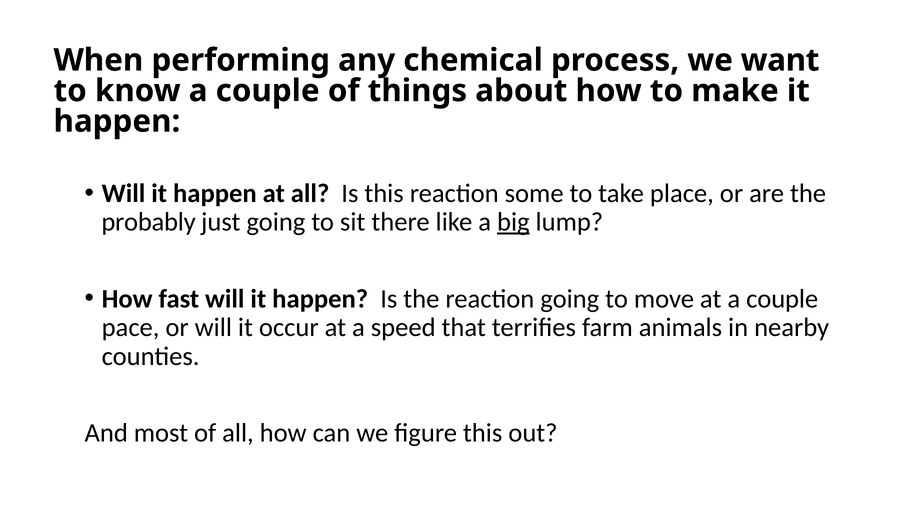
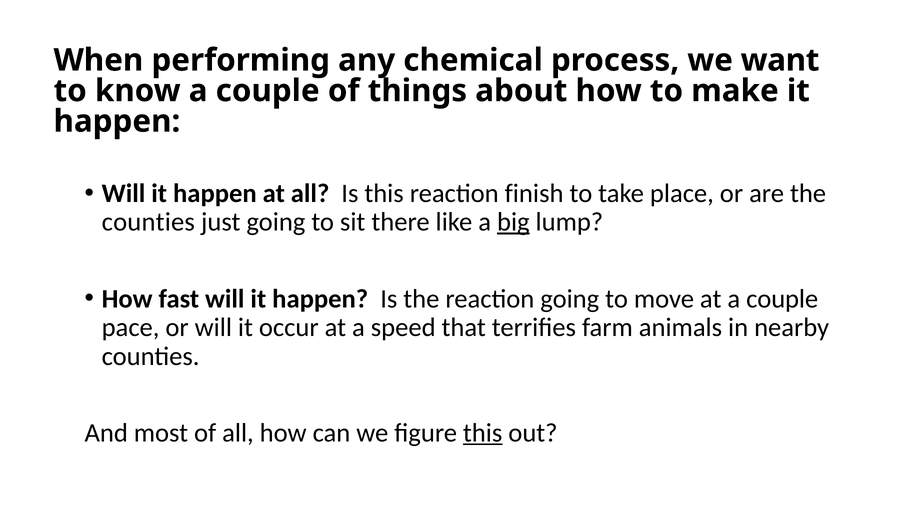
some: some -> finish (534, 193)
probably: probably -> counties (148, 222)
this underline: none -> present (483, 433)
